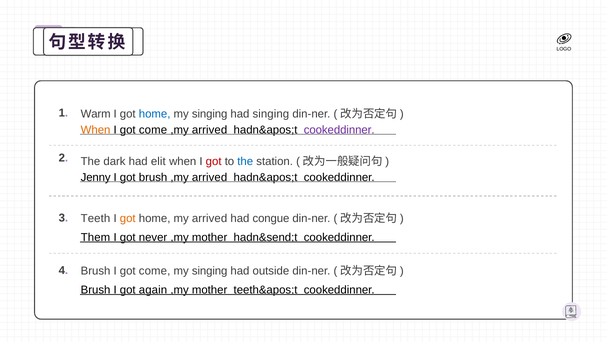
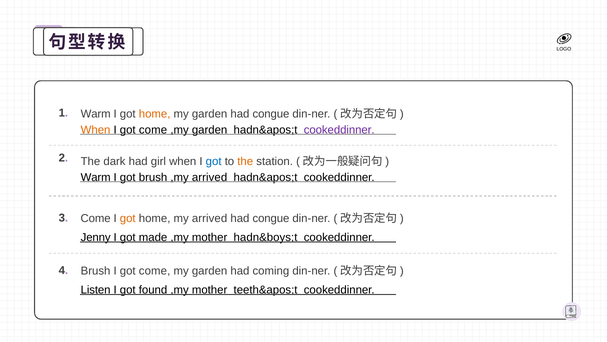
home colour: blue -> orange (155, 114)
singing: singing -> garden (210, 114)
singing: singing -> congue (271, 114)
arrived: arrived -> garden (210, 130)
elit: elit -> girl (158, 161)
got colour: red -> blue (214, 161)
the colour: blue -> orange (245, 161)
Jenny: Jenny -> Warm (96, 177)
Teeth: Teeth -> Come (96, 218)
Them: Them -> Jenny (96, 237)
never: never -> made (153, 237)
hadn&send;t: hadn&send;t -> hadn&boys;t (266, 237)
singing: singing -> garden (210, 270)
outside: outside -> coming (271, 270)
Brush: Brush -> Listen (96, 289)
again: again -> found (153, 289)
